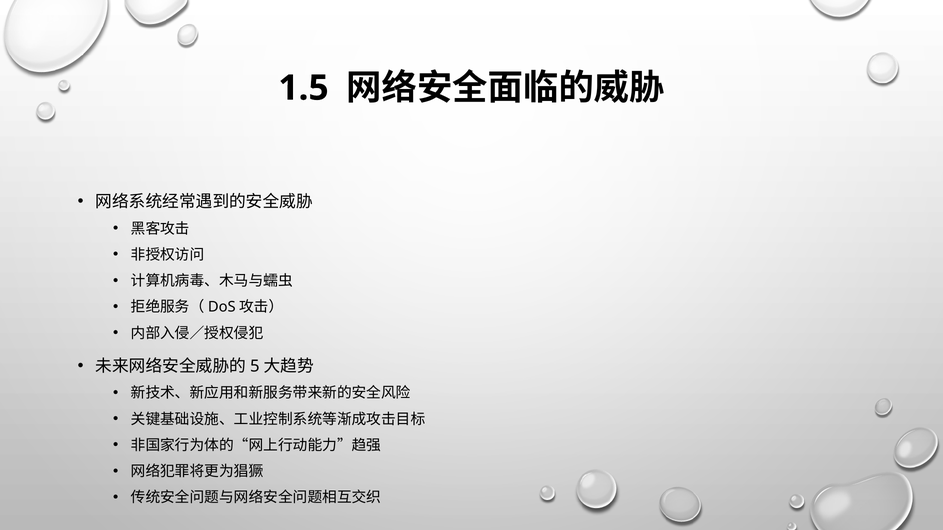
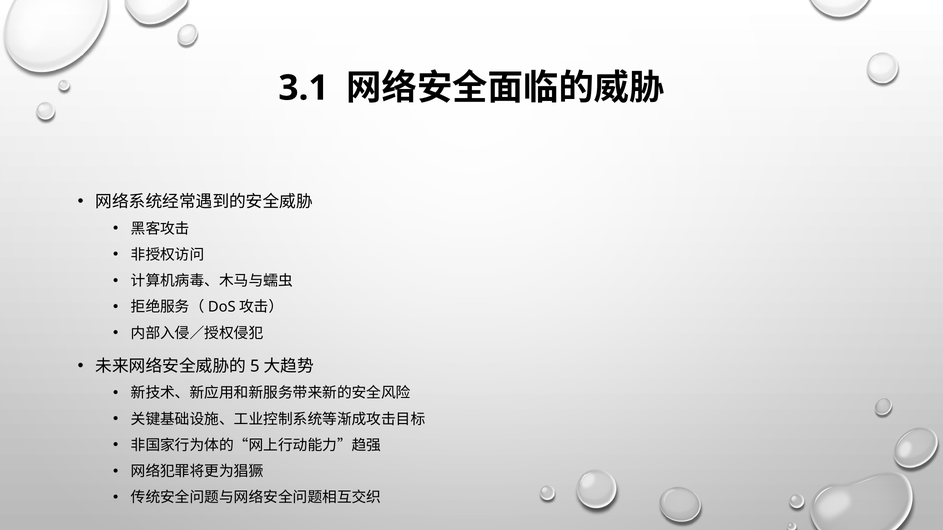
1.5: 1.5 -> 3.1 (304, 88)
